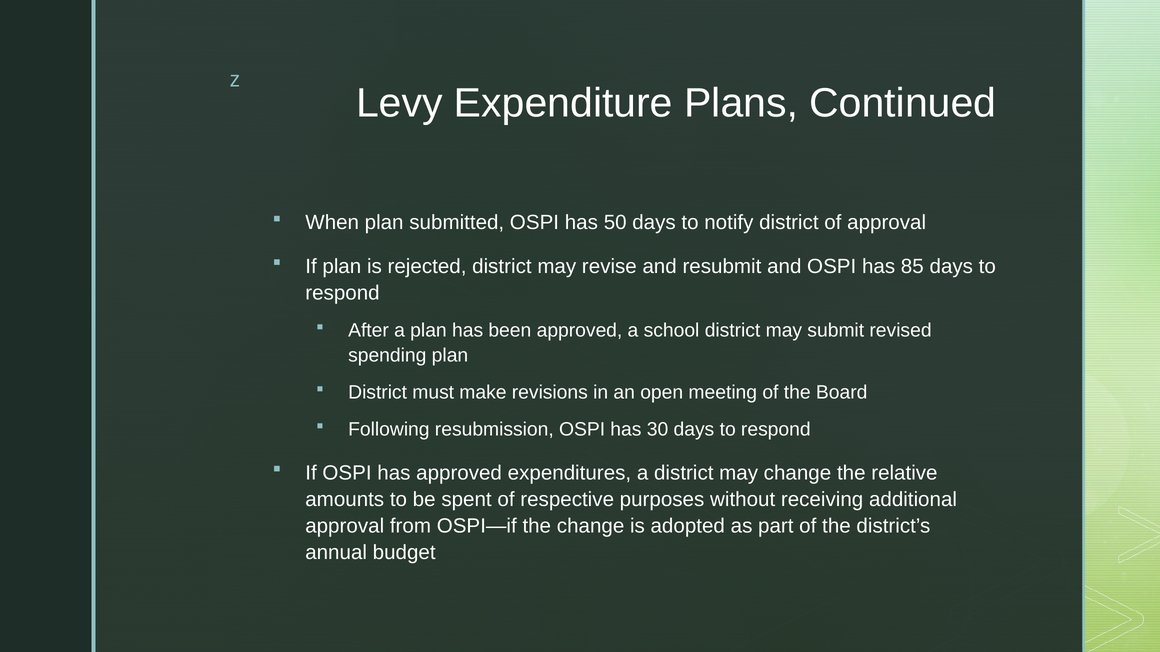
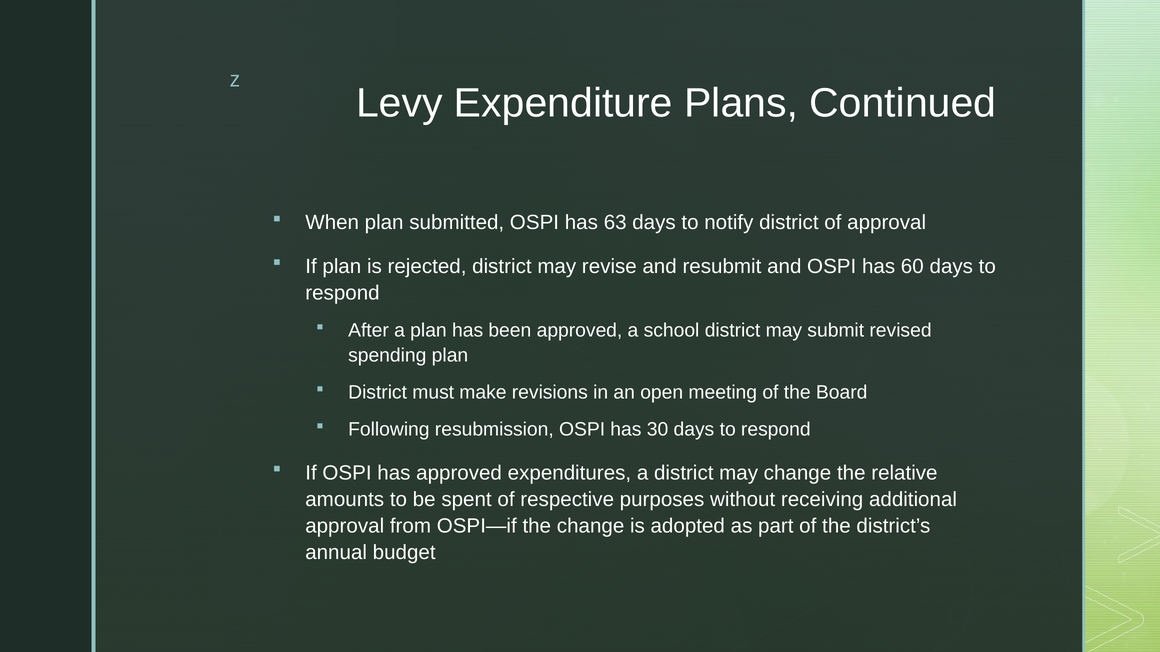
50: 50 -> 63 (615, 223)
85: 85 -> 60 (912, 267)
